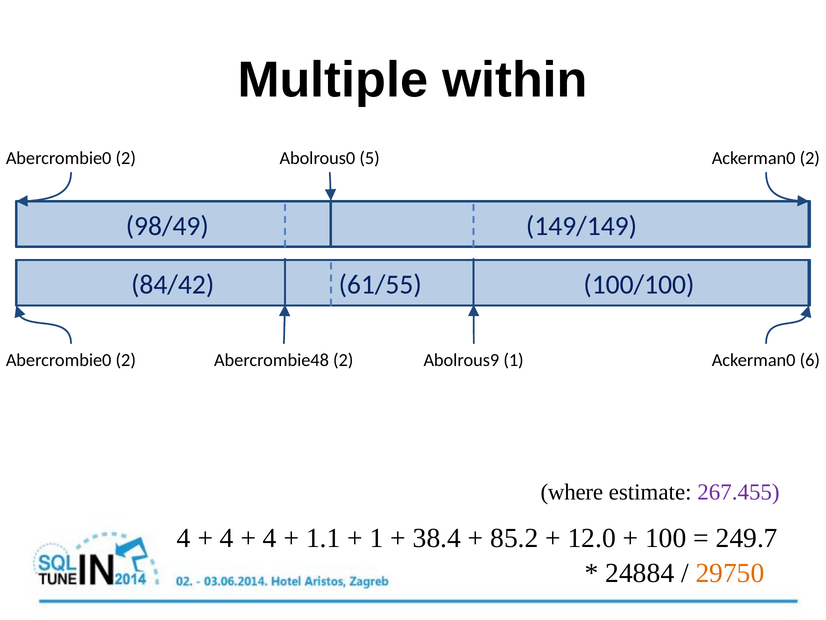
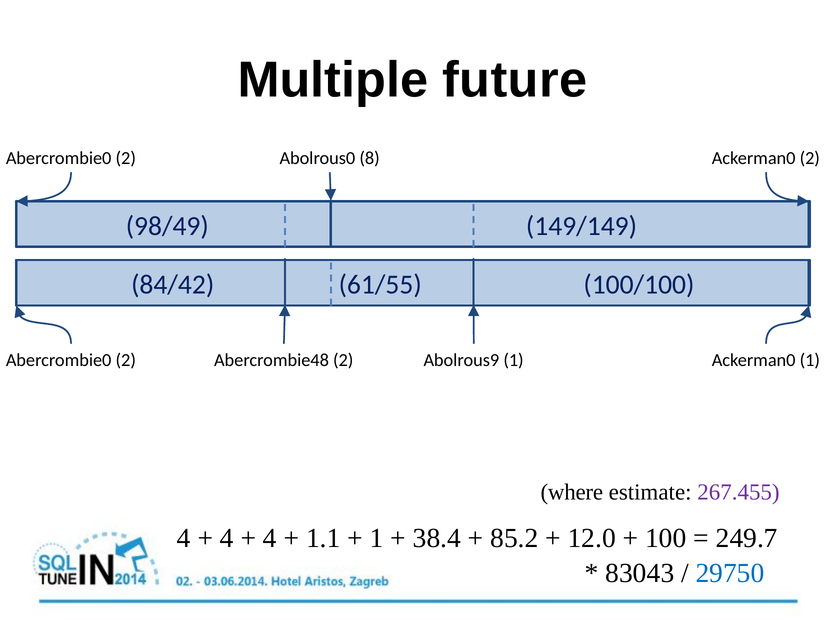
within: within -> future (515, 80)
5: 5 -> 8 (370, 158)
Ackerman0 6: 6 -> 1 (810, 360)
24884: 24884 -> 83043 (640, 573)
29750 colour: orange -> blue (730, 573)
